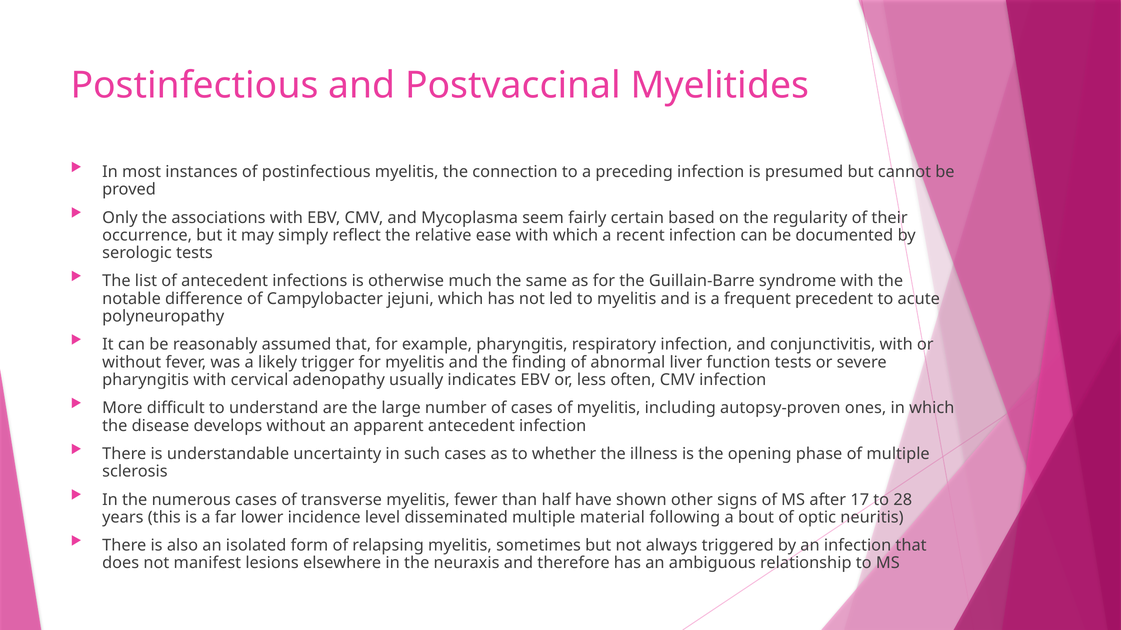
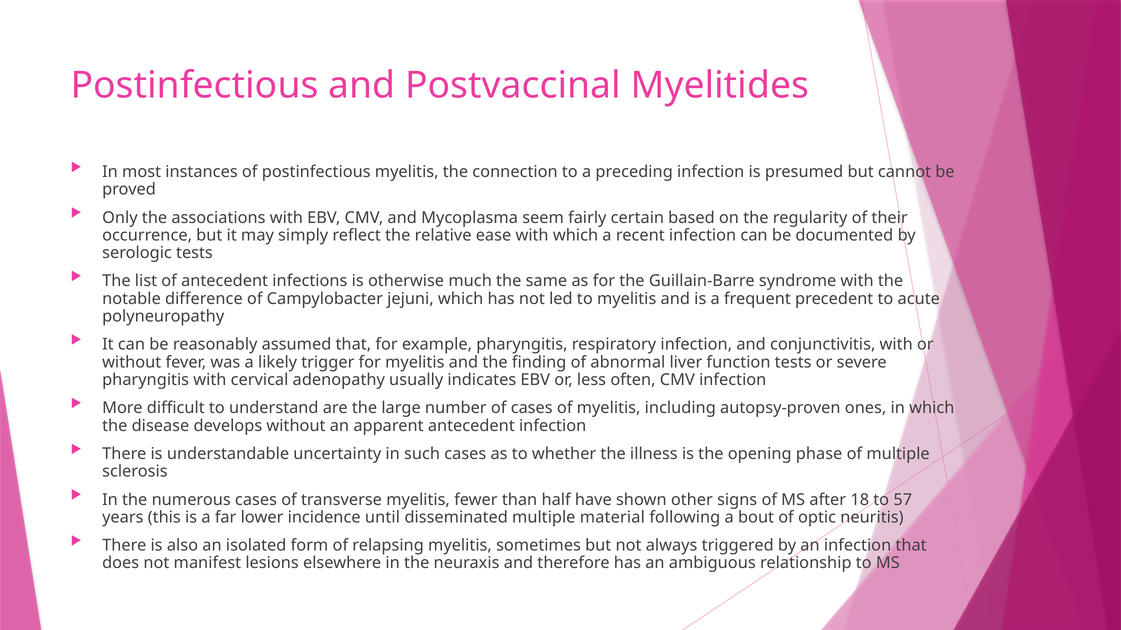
17: 17 -> 18 (860, 500)
28: 28 -> 57 (903, 500)
level: level -> until (382, 518)
